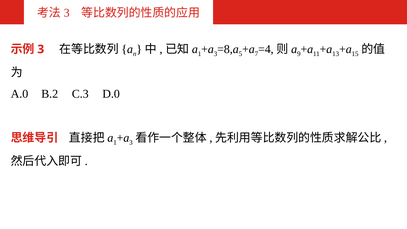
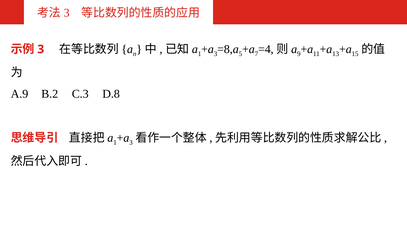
A.0: A.0 -> A.9 (20, 94)
D.0: D.0 -> D.8 (111, 94)
